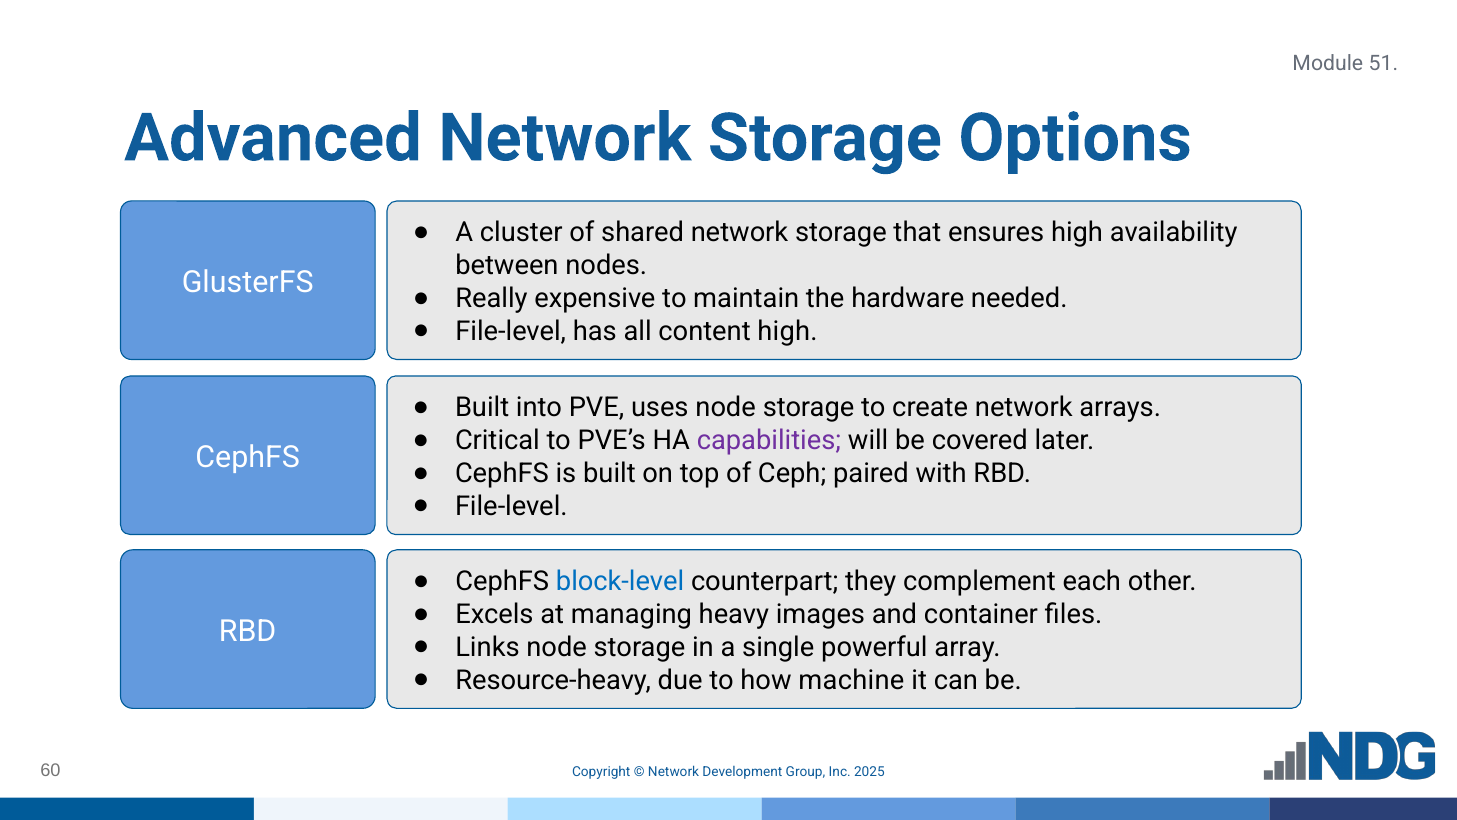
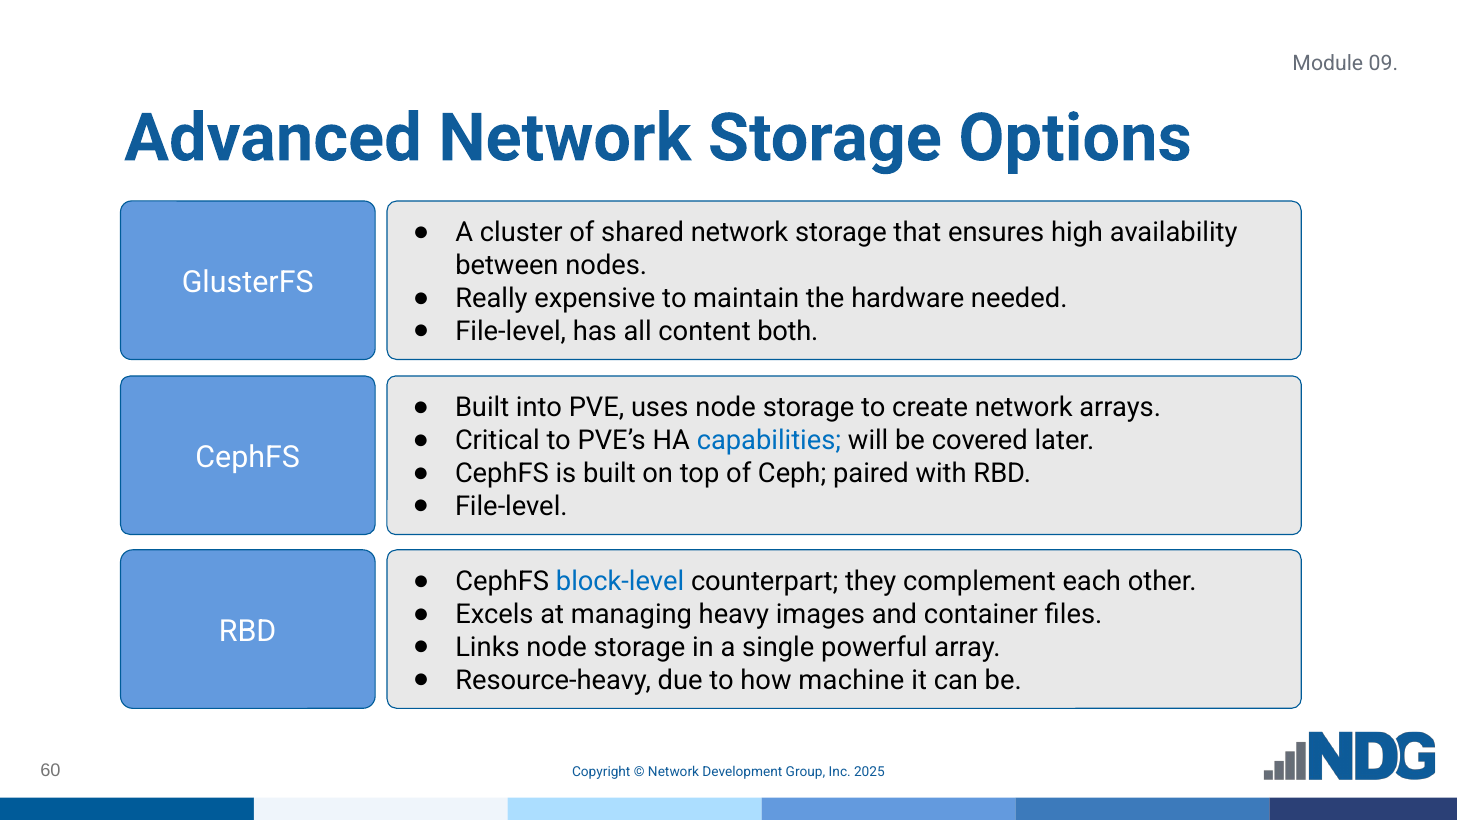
51: 51 -> 09 (1383, 63)
content high: high -> both (788, 331)
capabilities colour: purple -> blue (769, 441)
